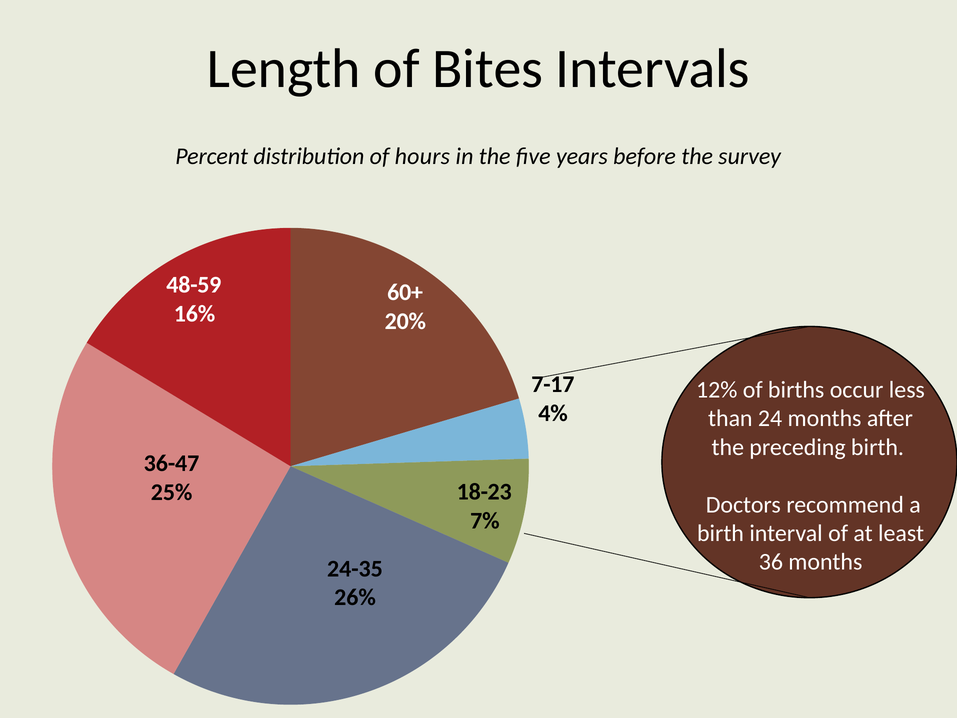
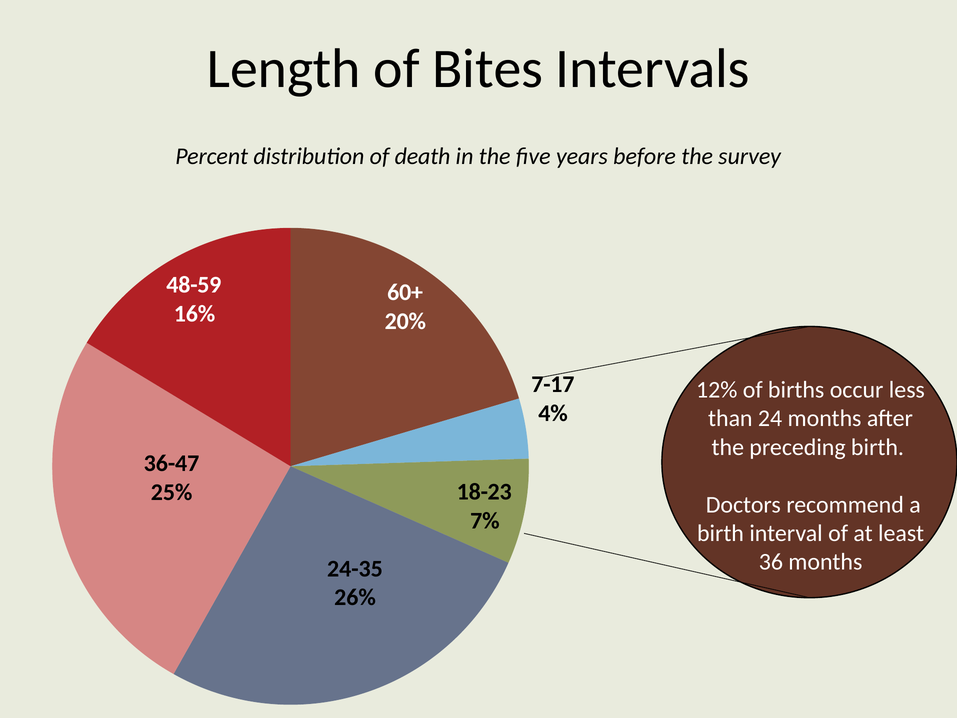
hours: hours -> death (423, 156)
